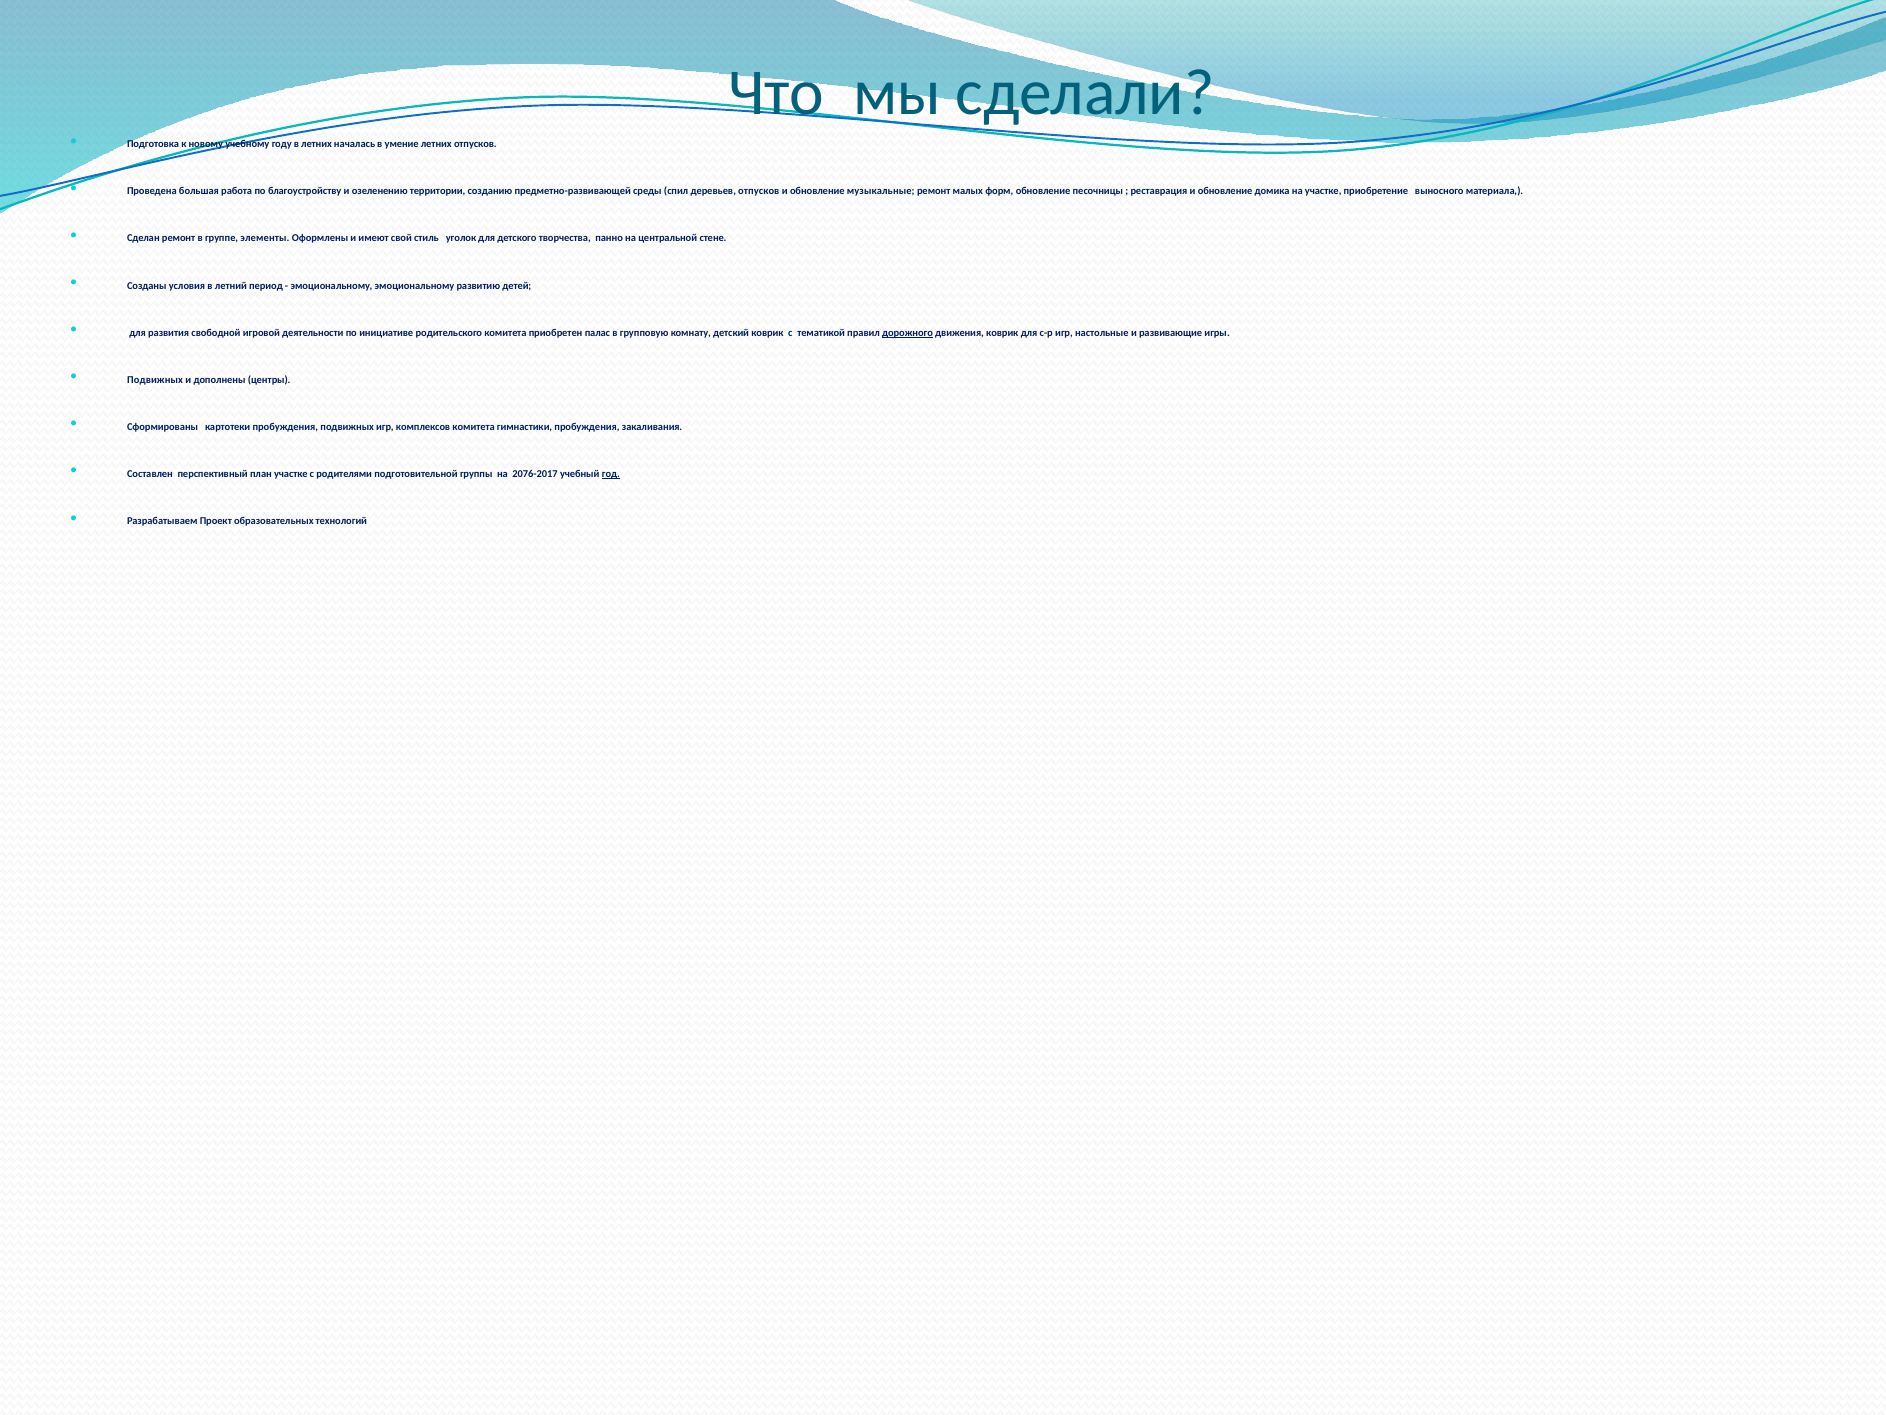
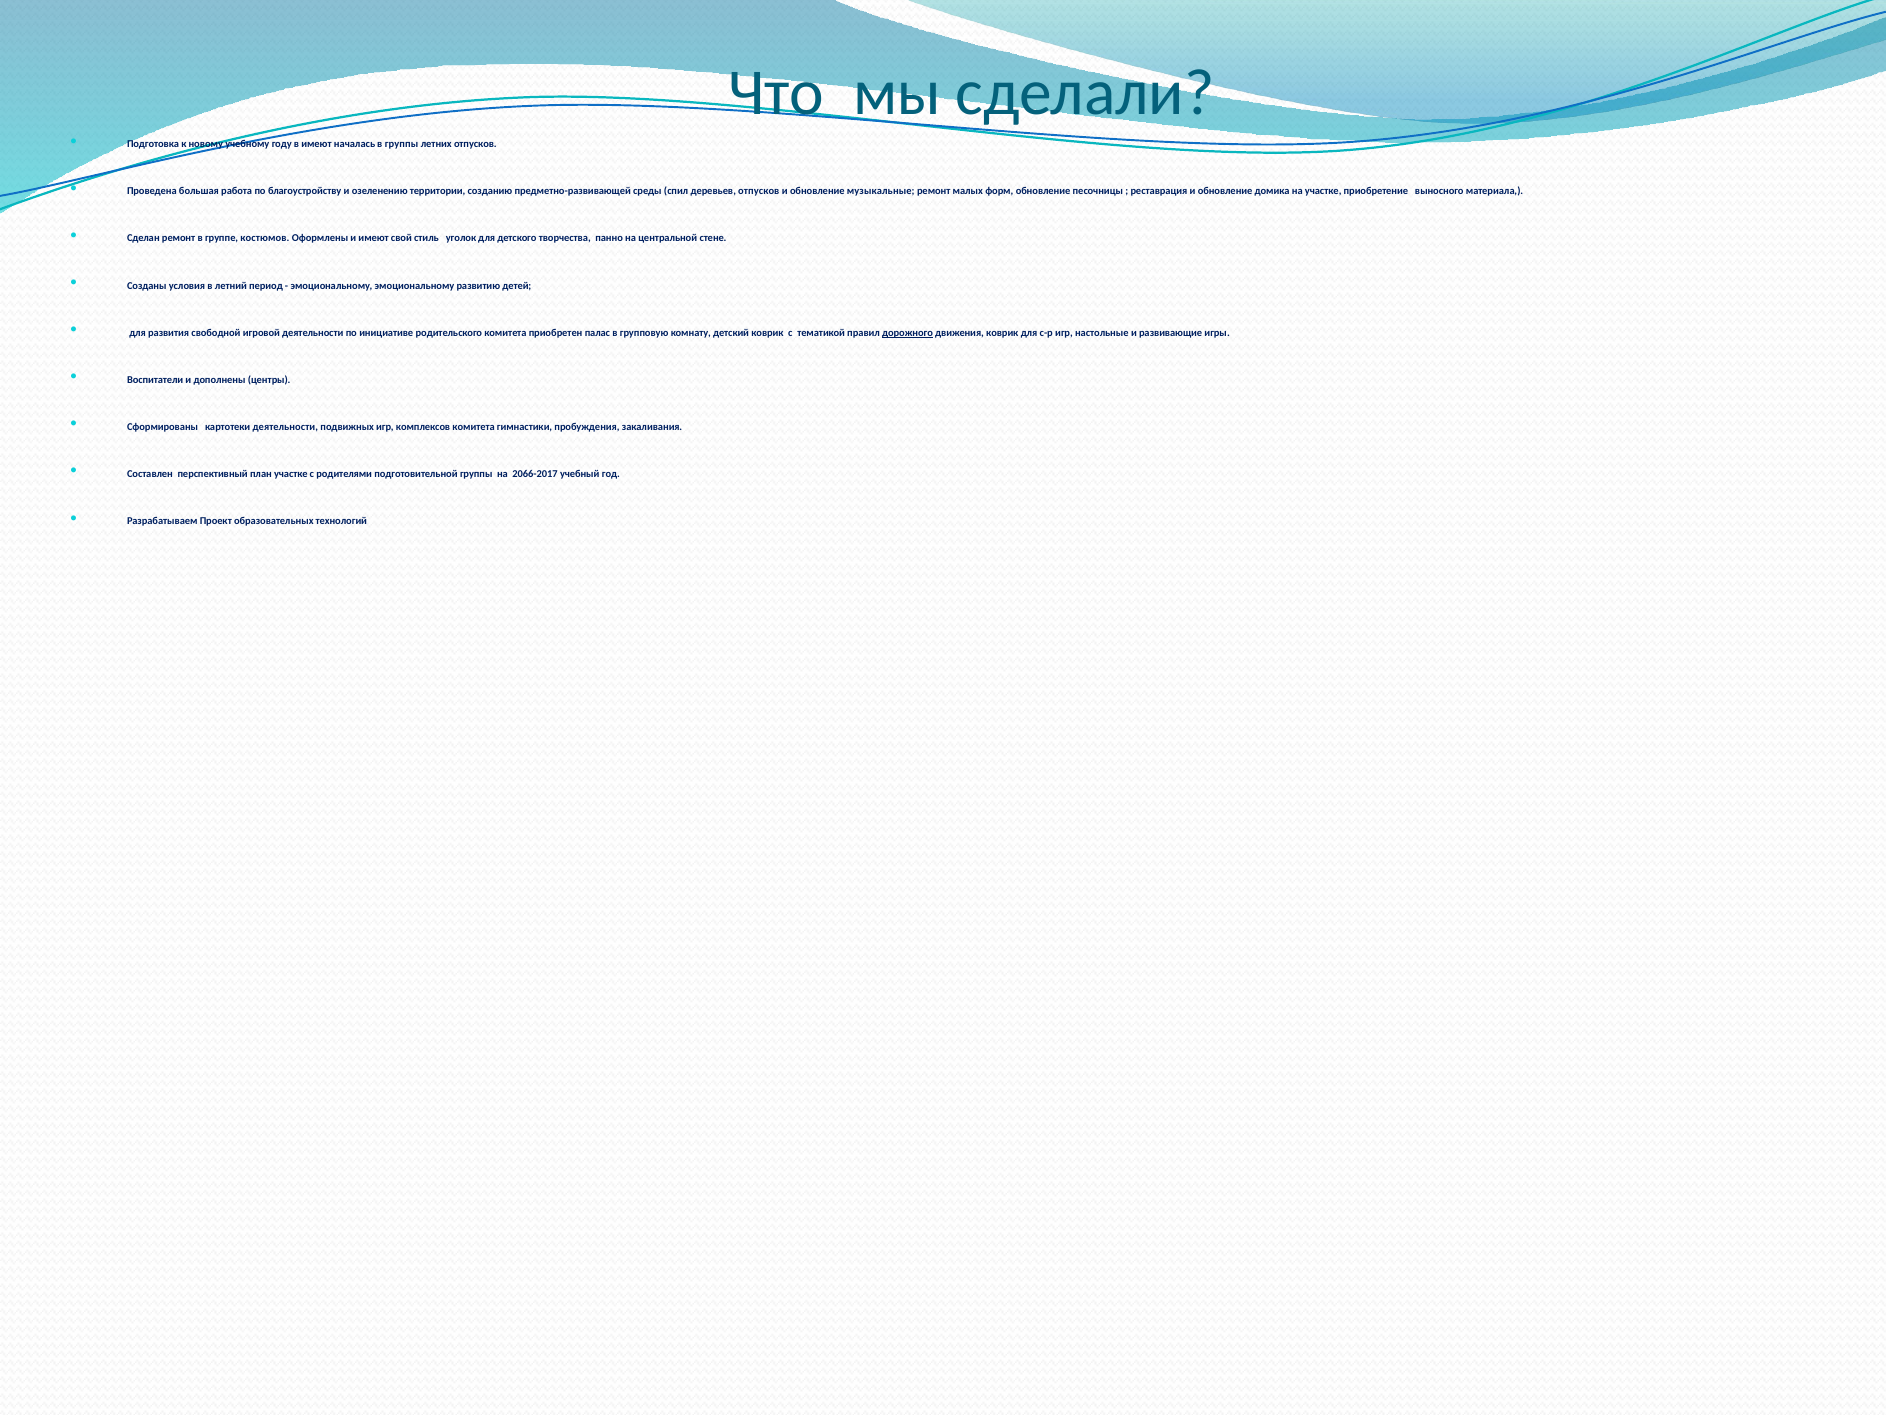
в летних: летних -> имеют (316, 144)
в умение: умение -> группы (402, 144)
элементы: элементы -> костюмов (265, 238)
Подвижных: Подвижных -> Воспитатели (155, 380)
картотеки пробуждения: пробуждения -> деятельности (285, 427)
2076-2017: 2076-2017 -> 2066-2017 (535, 474)
год underline: present -> none (611, 474)
